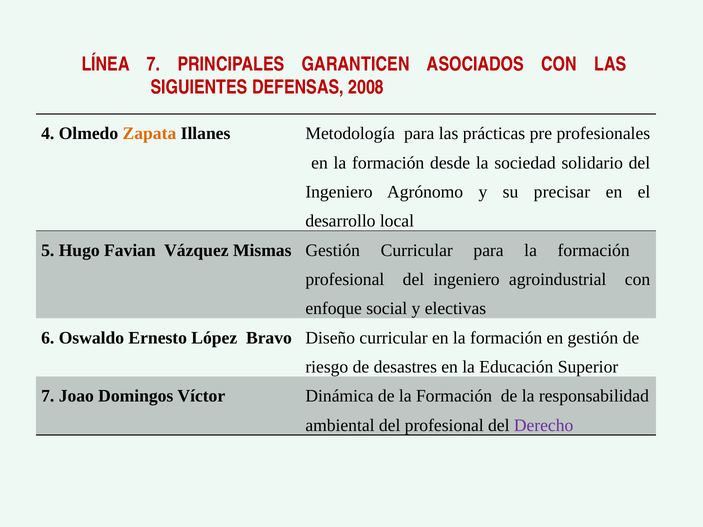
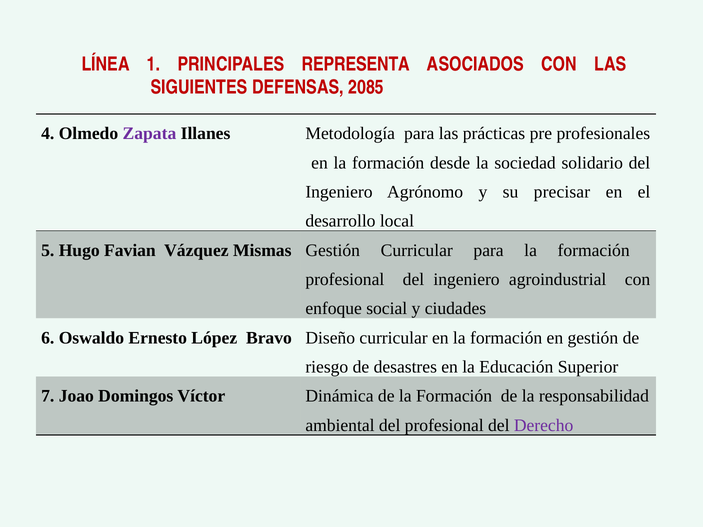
LÍNEA 7: 7 -> 1 (154, 64)
GARANTICEN: GARANTICEN -> REPRESENTA (356, 64)
2008: 2008 -> 2085 (366, 88)
Zapata colour: orange -> purple (149, 134)
electivas: electivas -> ciudades (455, 309)
